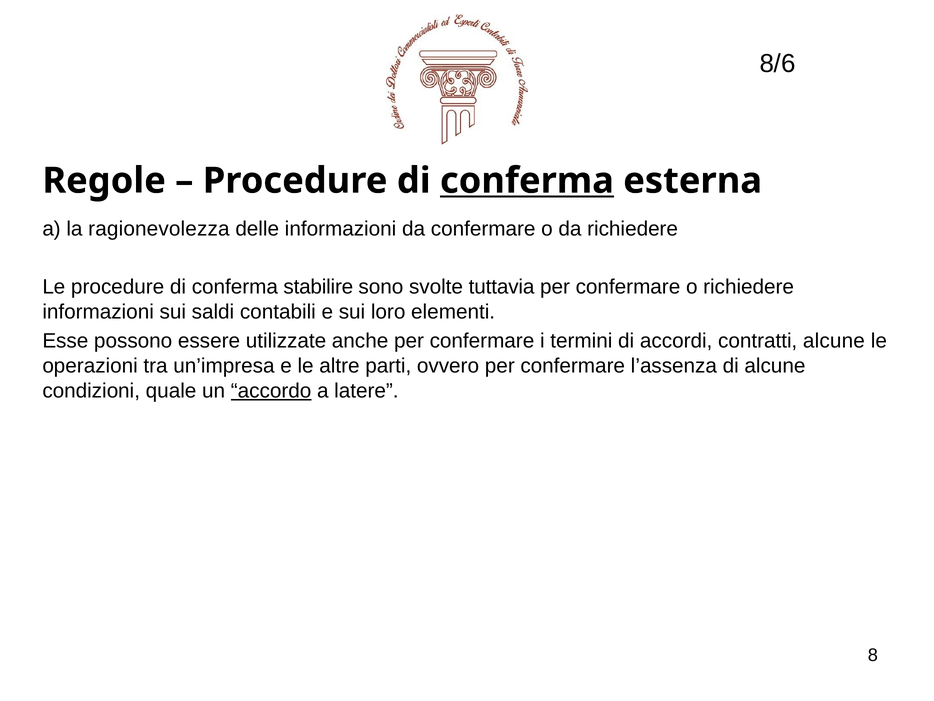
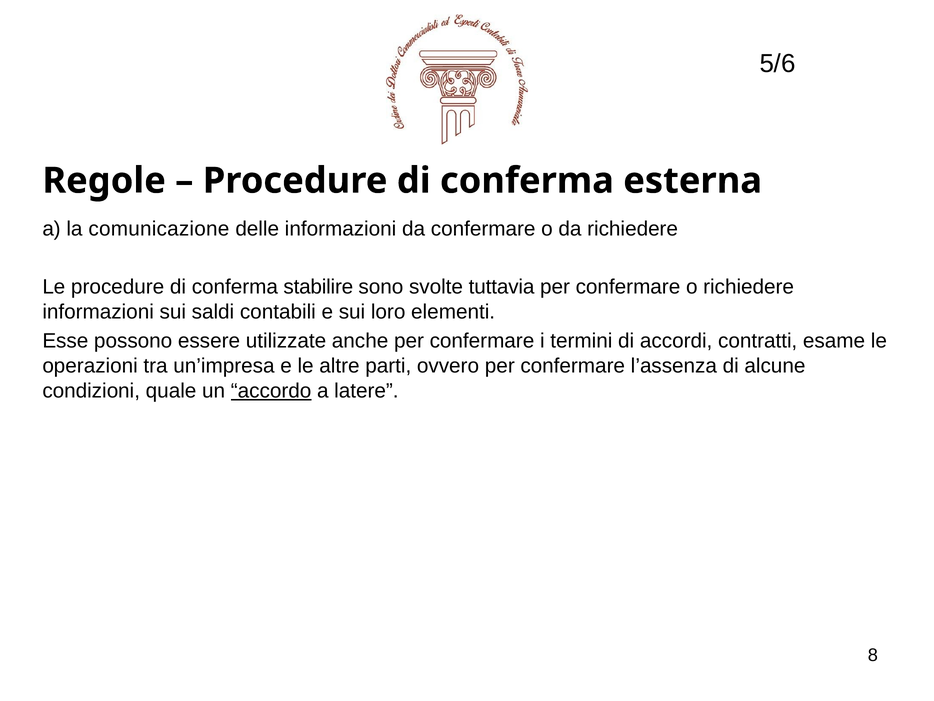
8/6: 8/6 -> 5/6 (778, 64)
conferma underline: present -> none (527, 181)
ragionevolezza: ragionevolezza -> comunicazione (159, 229)
contratti alcune: alcune -> esame (834, 341)
